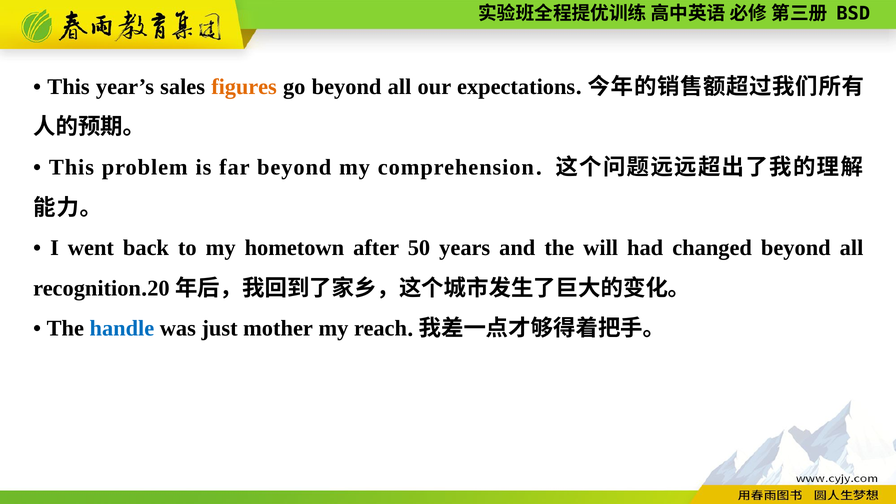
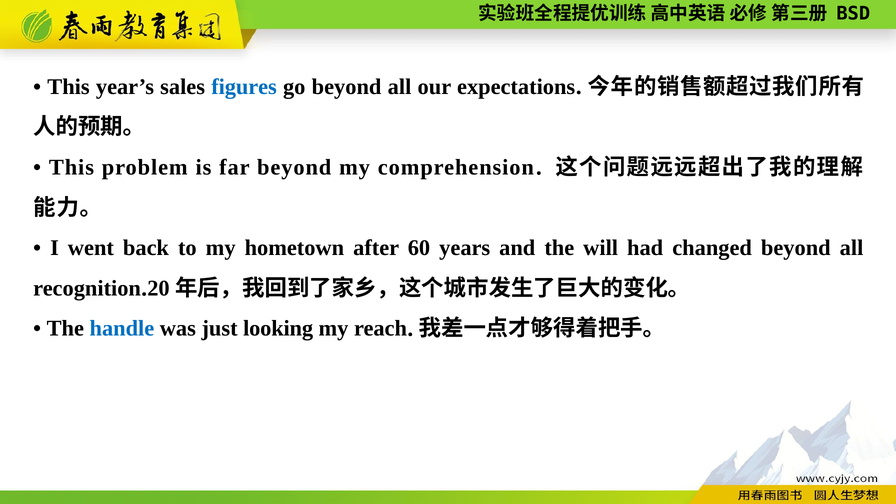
figures colour: orange -> blue (244, 87)
50: 50 -> 60 (419, 248)
mother: mother -> looking (278, 329)
